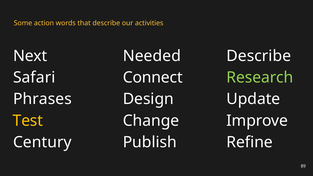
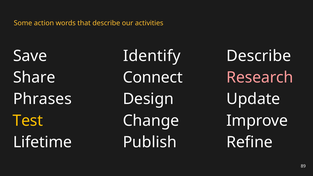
Next: Next -> Save (30, 56)
Needed: Needed -> Identify (152, 56)
Safari: Safari -> Share (34, 77)
Research colour: light green -> pink (260, 77)
Century: Century -> Lifetime (42, 142)
